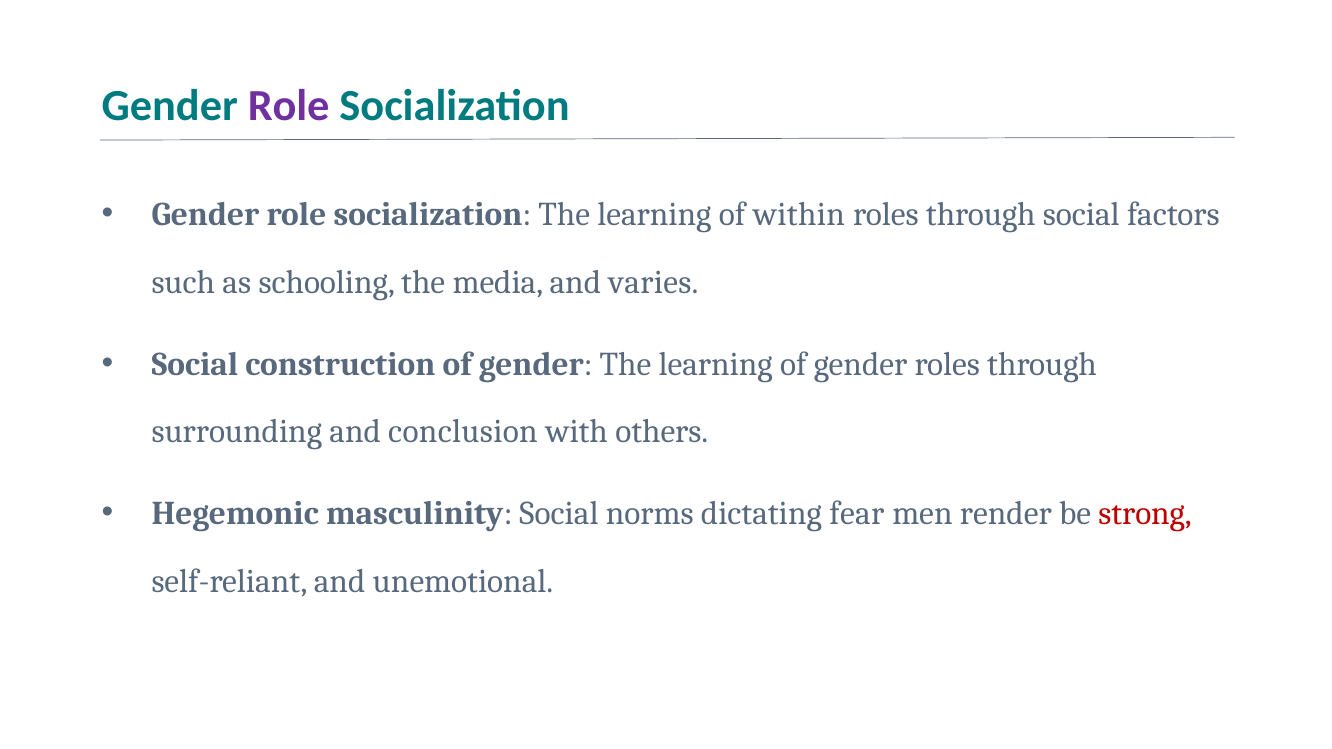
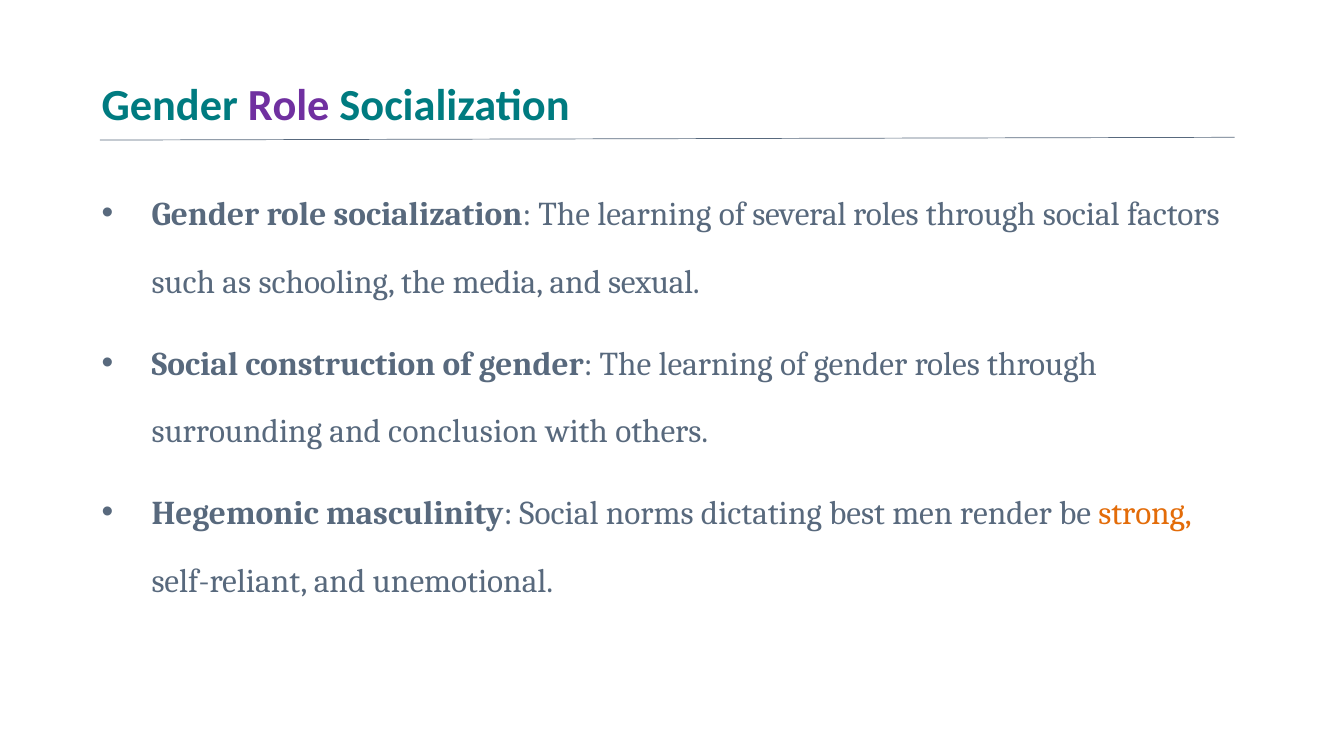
within: within -> several (799, 214)
varies: varies -> sexual (654, 282)
fear: fear -> best (857, 514)
strong colour: red -> orange (1145, 514)
